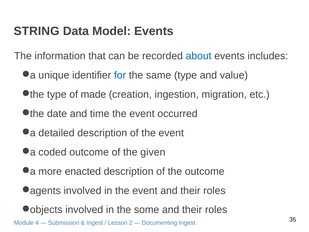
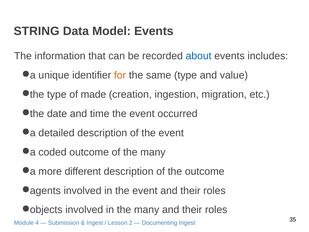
for colour: blue -> orange (120, 75)
of the given: given -> many (153, 152)
enacted: enacted -> different (83, 171)
in the some: some -> many (147, 210)
